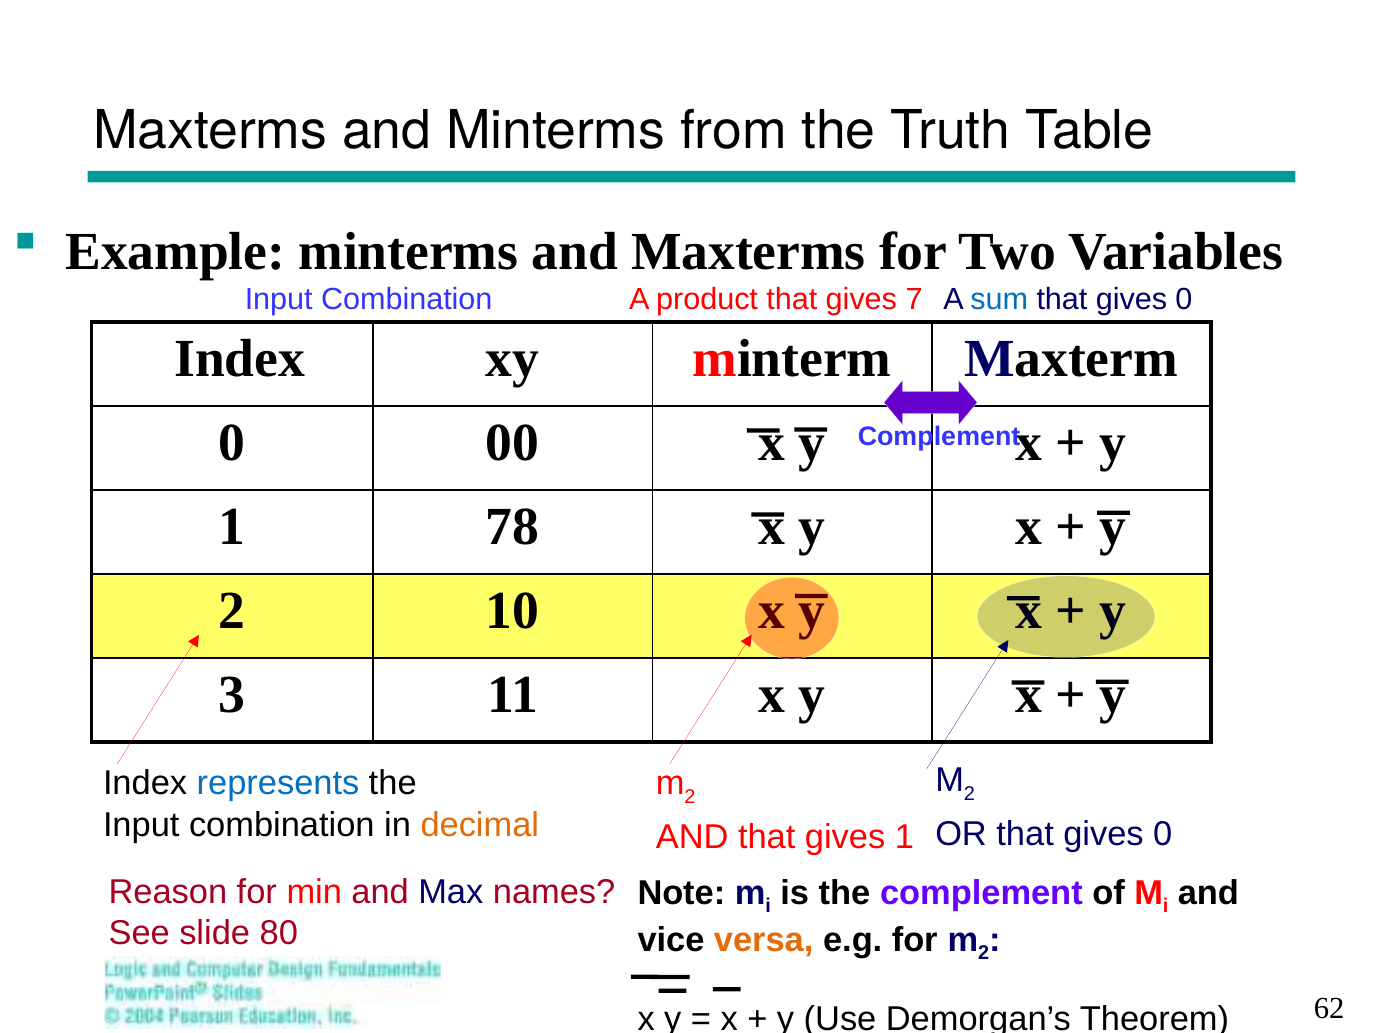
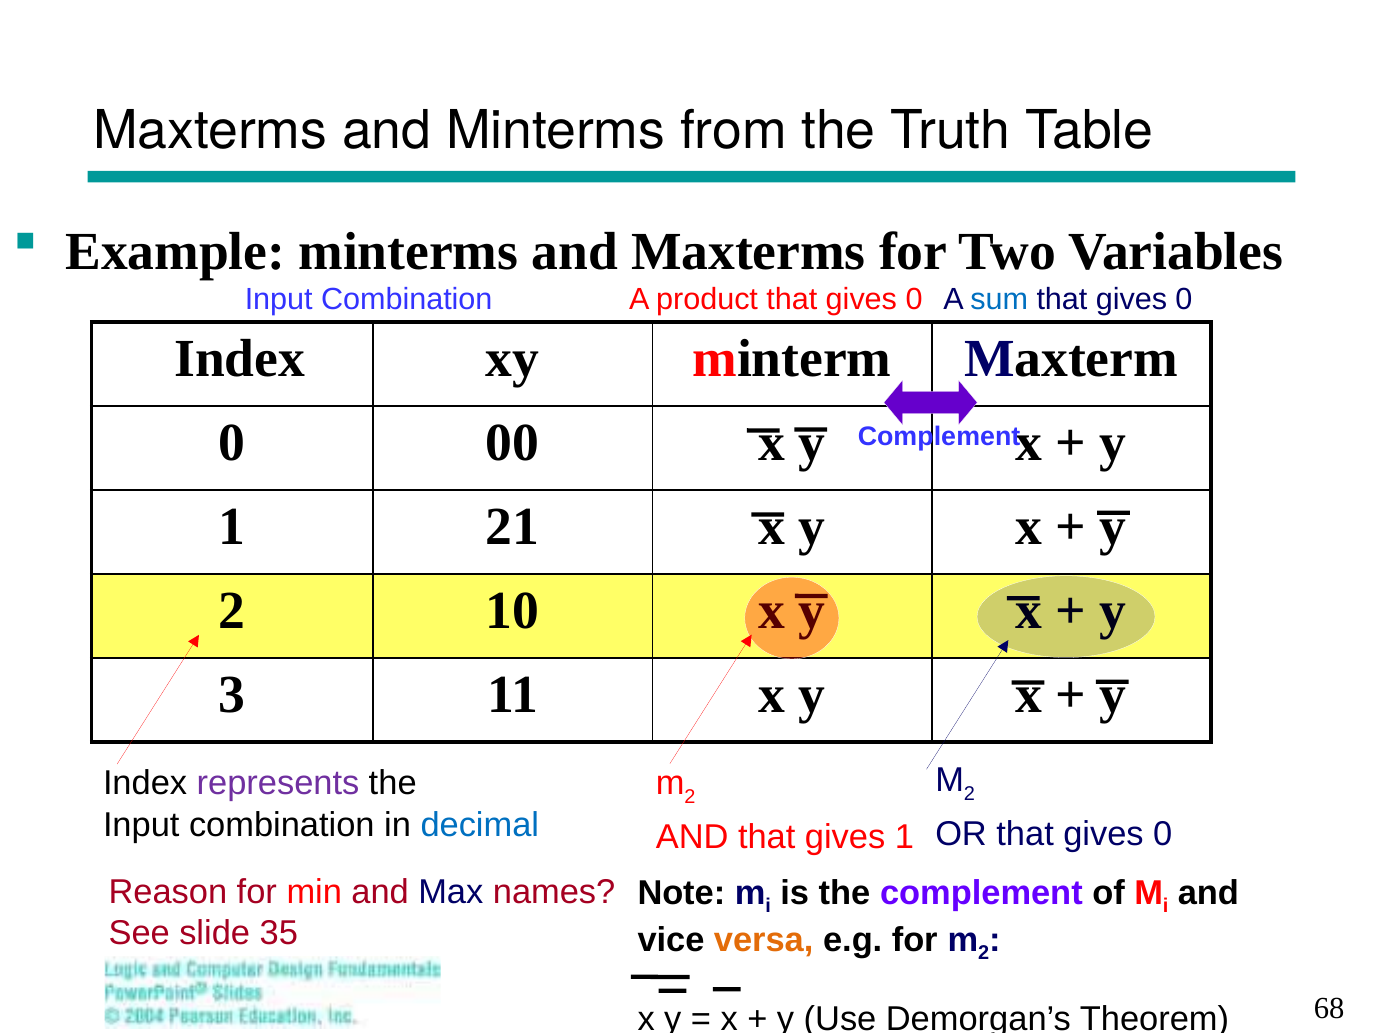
product that gives 7: 7 -> 0 (914, 299)
78: 78 -> 21 (513, 527)
represents colour: blue -> purple (278, 784)
decimal colour: orange -> blue (480, 825)
80: 80 -> 35 (279, 934)
62: 62 -> 68 (1329, 1009)
